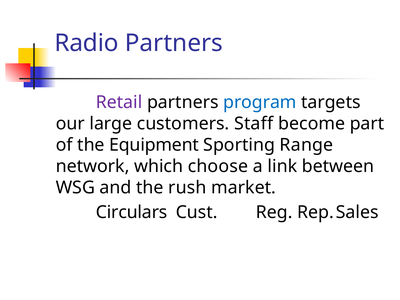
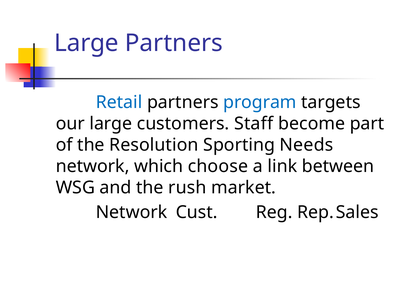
Radio: Radio -> Large (87, 43)
Retail colour: purple -> blue (119, 102)
Equipment: Equipment -> Resolution (154, 145)
Range: Range -> Needs (307, 145)
Circulars: Circulars -> Network (132, 212)
